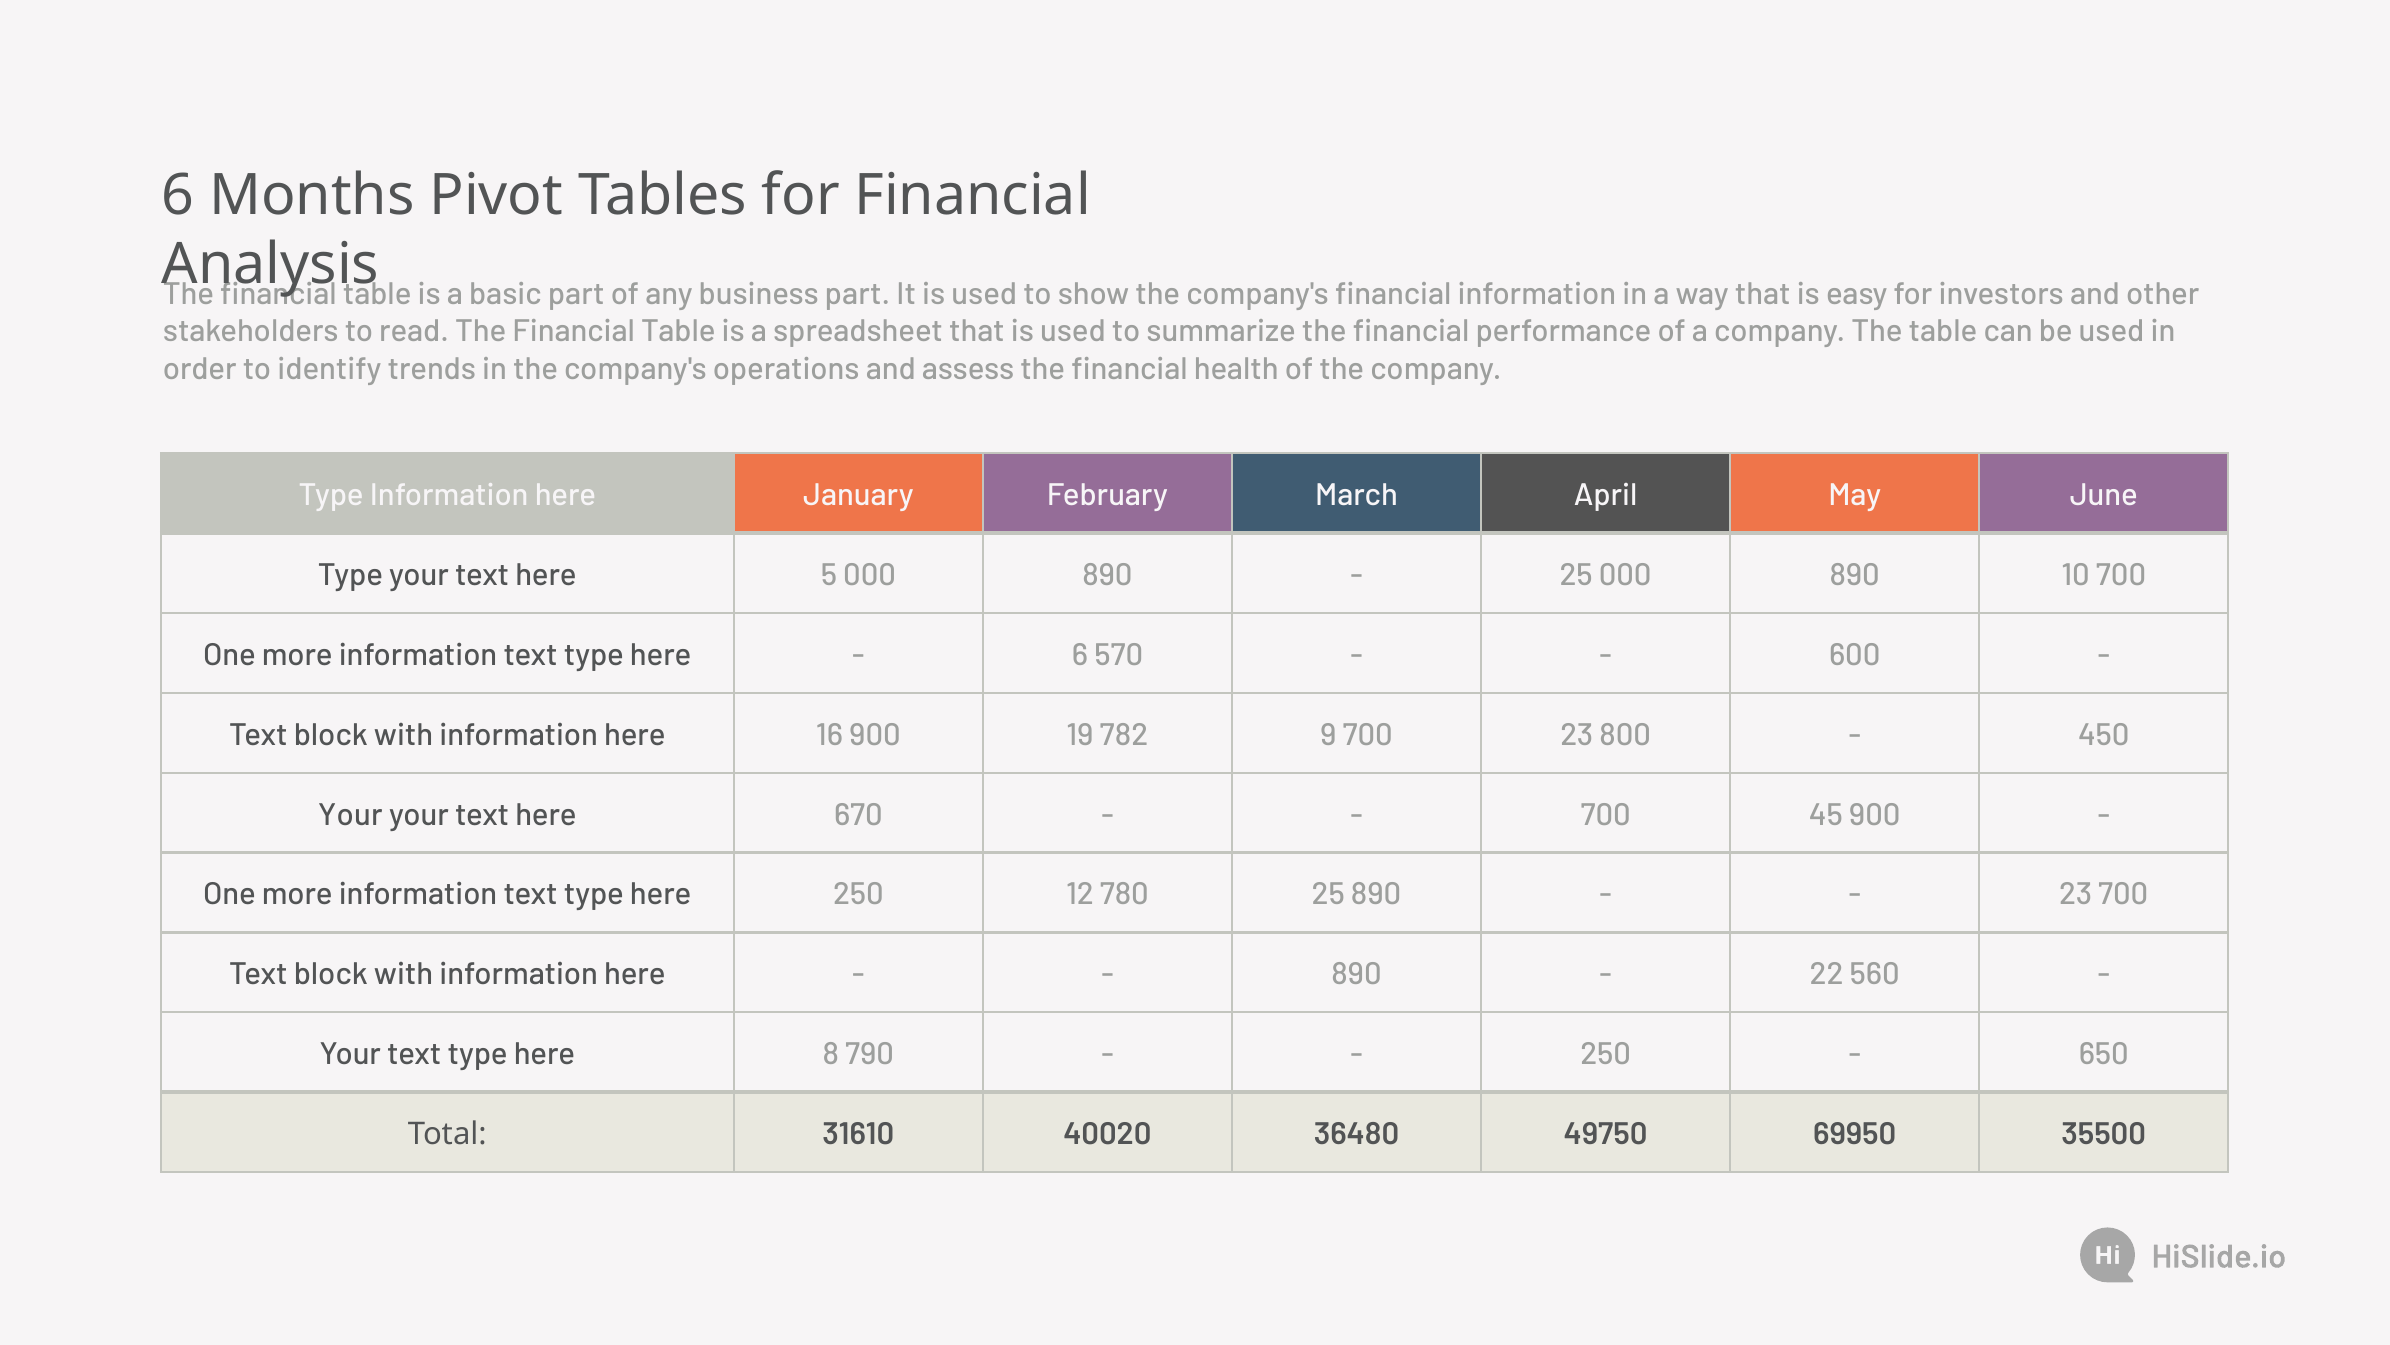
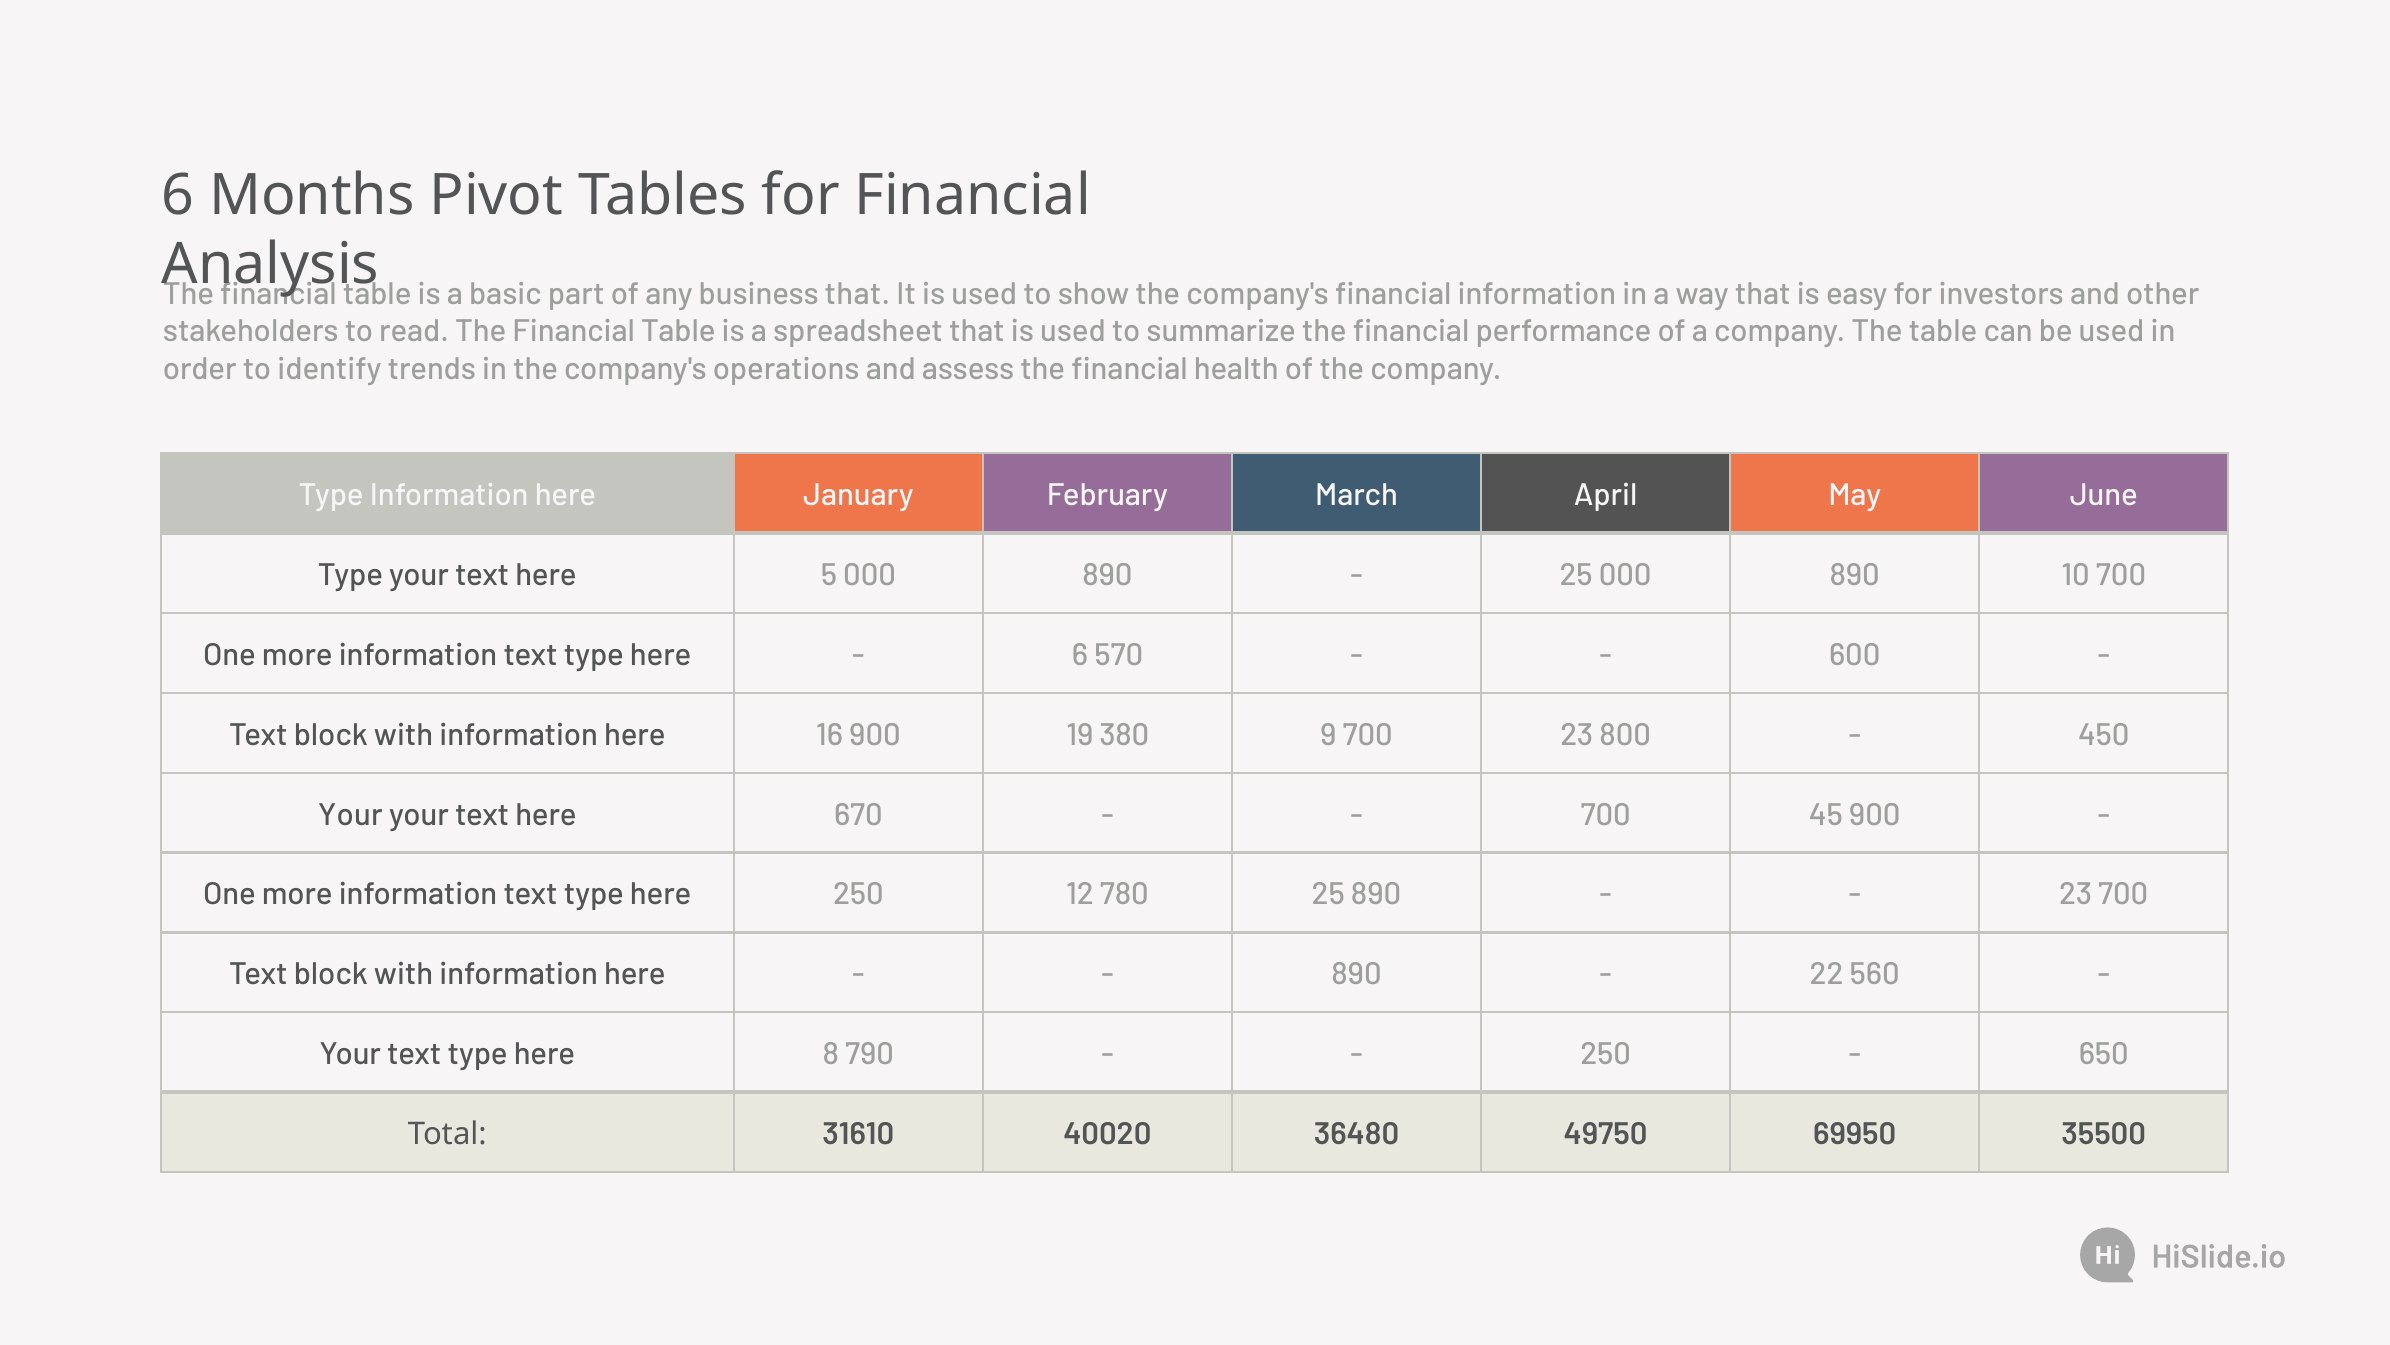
business part: part -> that (857, 294)
782: 782 -> 380 (1124, 735)
